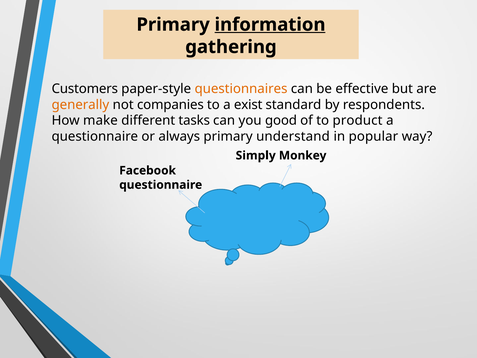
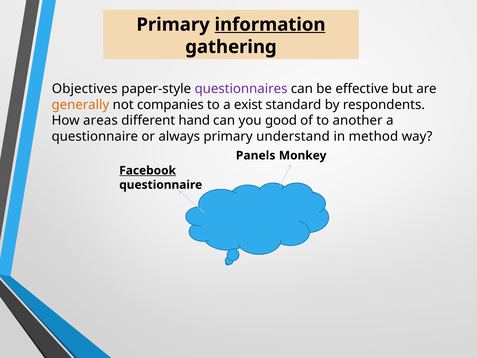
Customers: Customers -> Objectives (85, 89)
questionnaires colour: orange -> purple (241, 89)
make: make -> areas (100, 120)
tasks: tasks -> hand (194, 120)
product: product -> another (358, 120)
popular: popular -> method (373, 136)
Simply: Simply -> Panels (256, 155)
Facebook underline: none -> present (148, 170)
